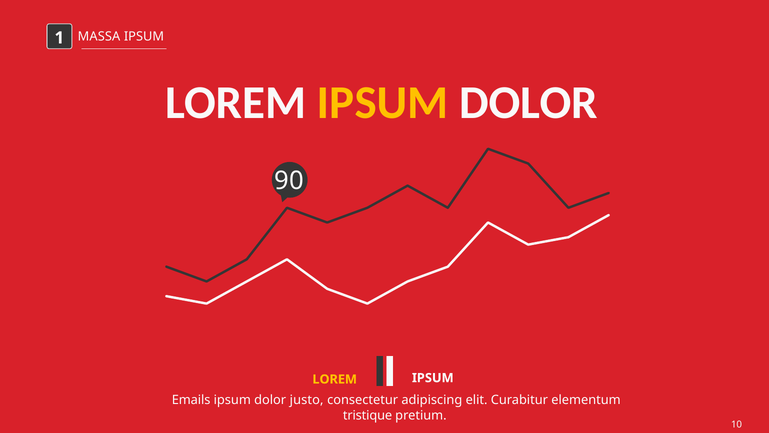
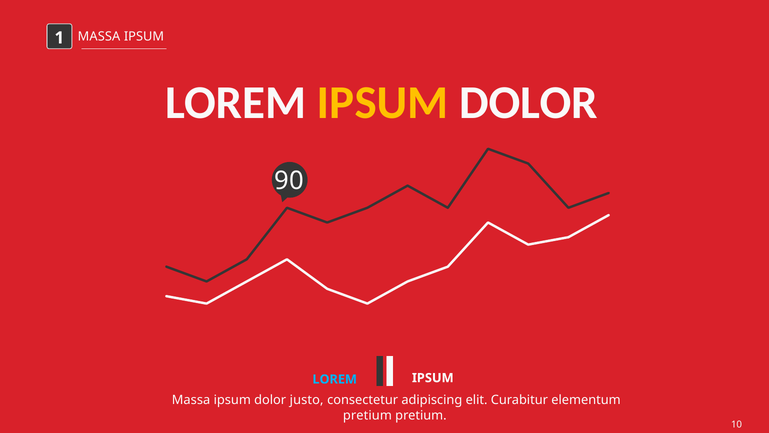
LOREM colour: yellow -> light blue (335, 379)
Emails: Emails -> Massa (191, 400)
tristique: tristique -> pretium (367, 415)
